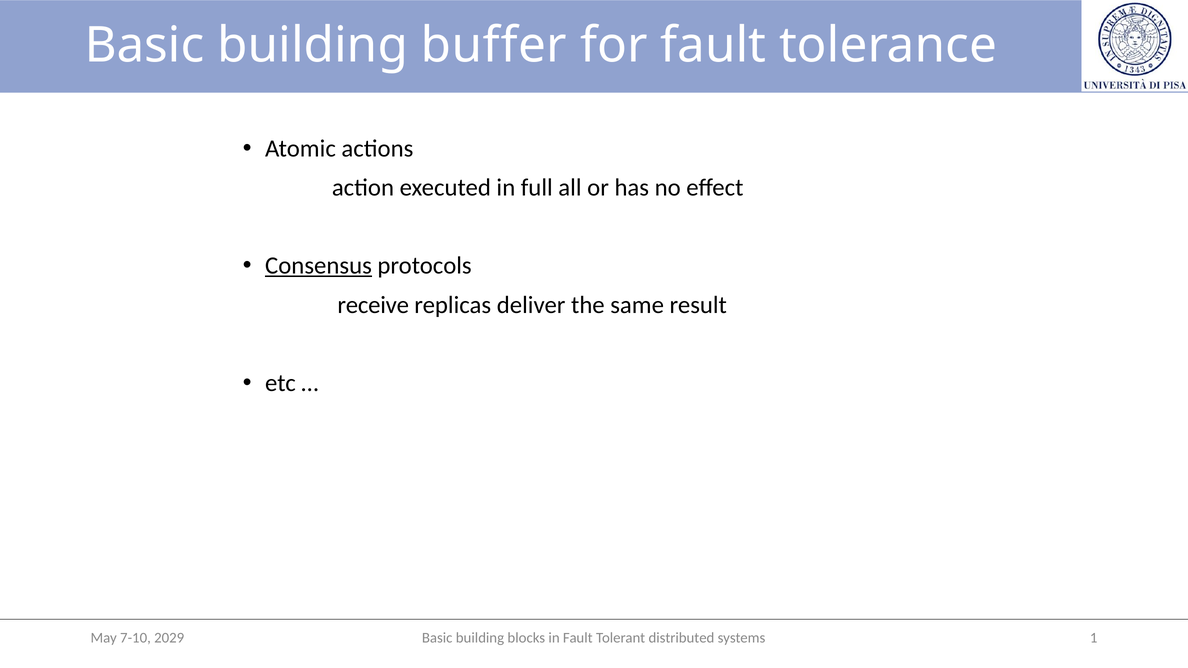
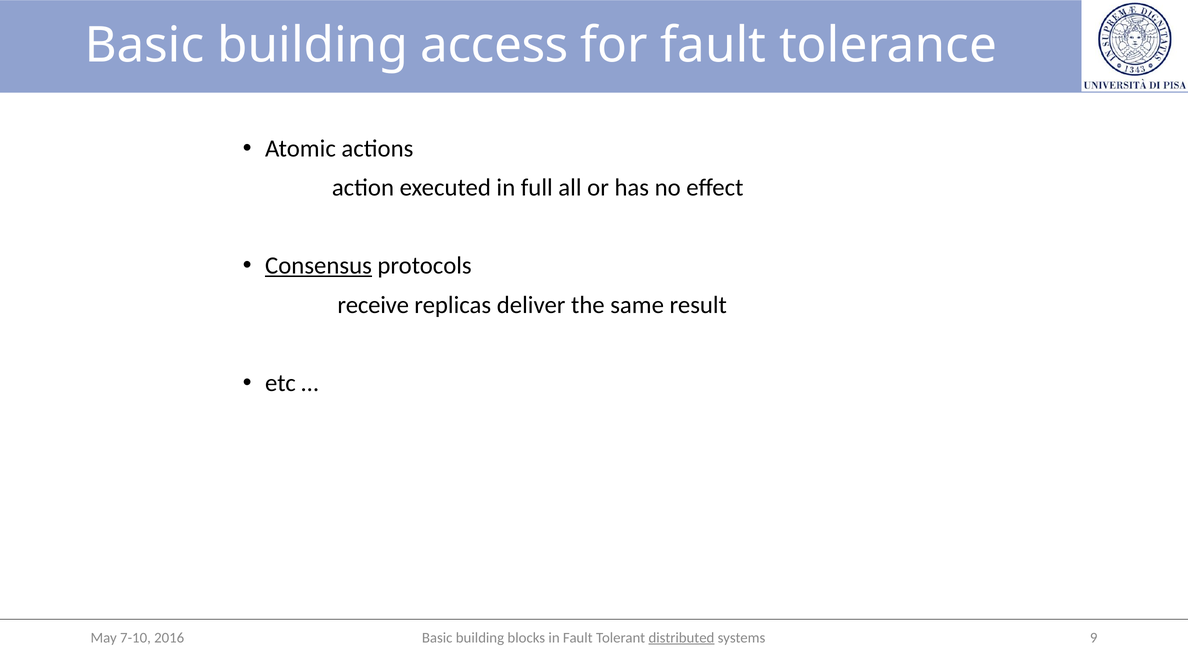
buffer: buffer -> access (494, 45)
distributed underline: none -> present (681, 638)
1: 1 -> 9 (1094, 638)
2029: 2029 -> 2016 (169, 638)
